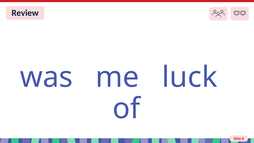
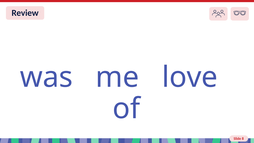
luck: luck -> love (190, 77)
